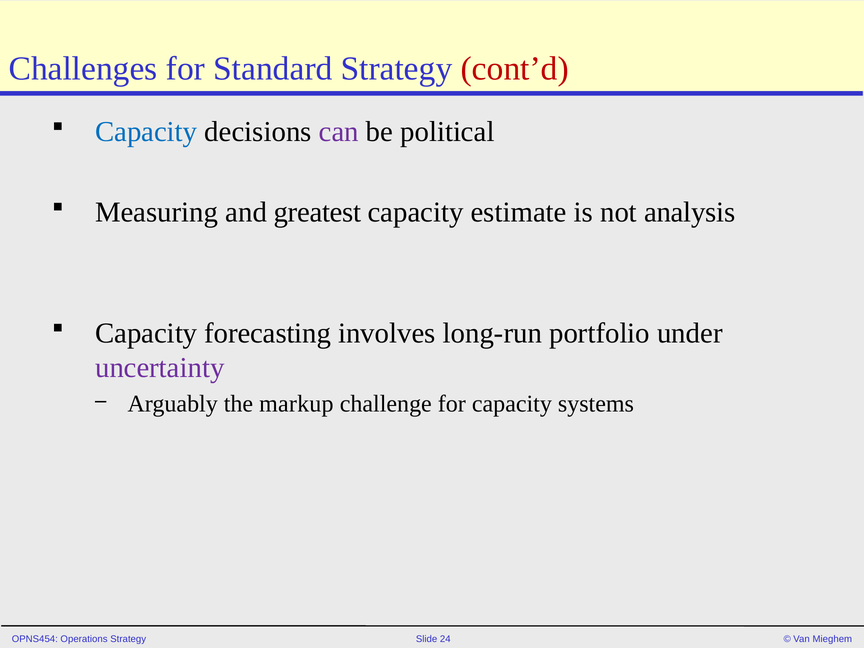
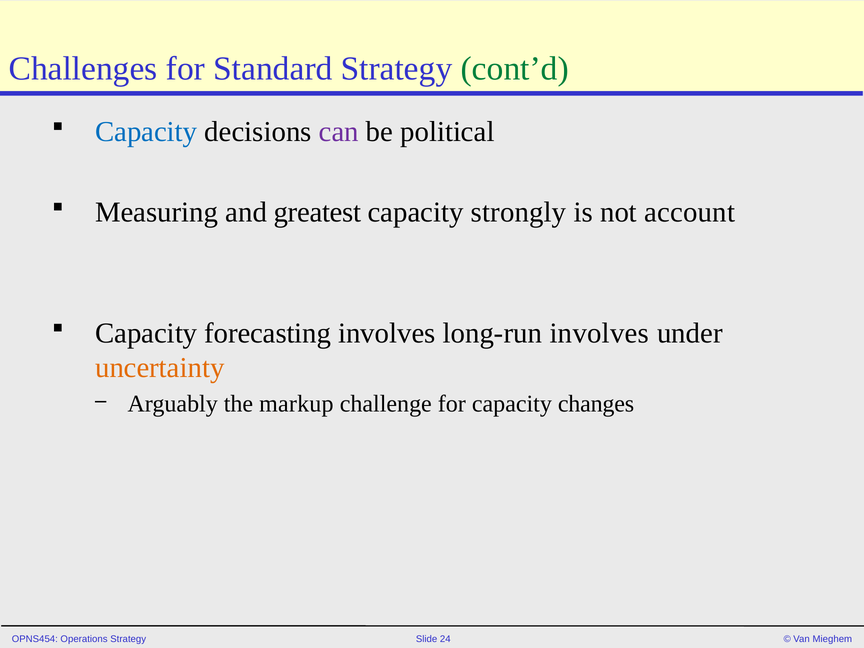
cont’d colour: red -> green (515, 69)
estimate: estimate -> strongly (519, 212)
analysis: analysis -> account (690, 212)
long-run portfolio: portfolio -> involves (599, 333)
uncertainty colour: purple -> orange (160, 368)
systems: systems -> changes (596, 404)
